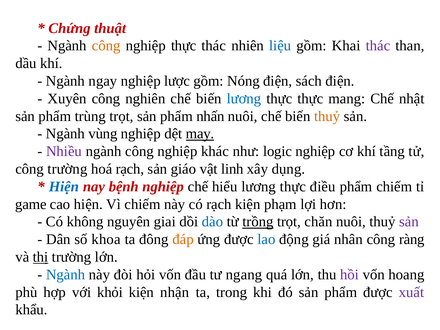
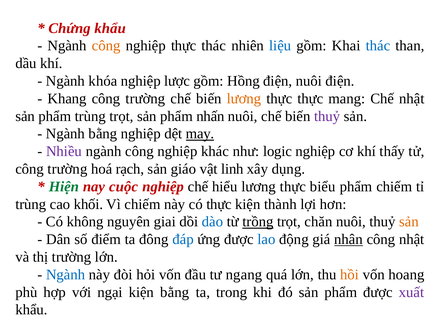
Chứng thuật: thuật -> khẩu (110, 28)
thác colour: purple -> blue (378, 46)
ngay: ngay -> khóa (103, 81)
Nóng: Nóng -> Hồng (243, 81)
điện sách: sách -> nuôi (309, 81)
Xuyên: Xuyên -> Khang (67, 99)
nghiên: nghiên -> trường (145, 99)
lương colour: blue -> orange (244, 99)
thuỷ colour: orange -> purple (327, 116)
Ngành vùng: vùng -> bằng (103, 134)
tầng: tầng -> thấy (392, 151)
Hiện colour: blue -> green (64, 187)
bệnh: bệnh -> cuộc (124, 187)
điều: điều -> biểu (323, 187)
game: game -> trùng (31, 204)
cao hiện: hiện -> khối (88, 204)
có rạch: rạch -> thực (219, 204)
phạm: phạm -> thành (280, 204)
sản colour: purple -> orange (409, 222)
khoa: khoa -> điểm (106, 239)
đáp colour: orange -> blue (183, 239)
nhân underline: none -> present (349, 239)
công ràng: ràng -> nhật (412, 239)
thị underline: present -> none (41, 257)
hồi colour: purple -> orange (350, 275)
khỏi: khỏi -> ngại (110, 292)
kiện nhận: nhận -> bằng (175, 292)
